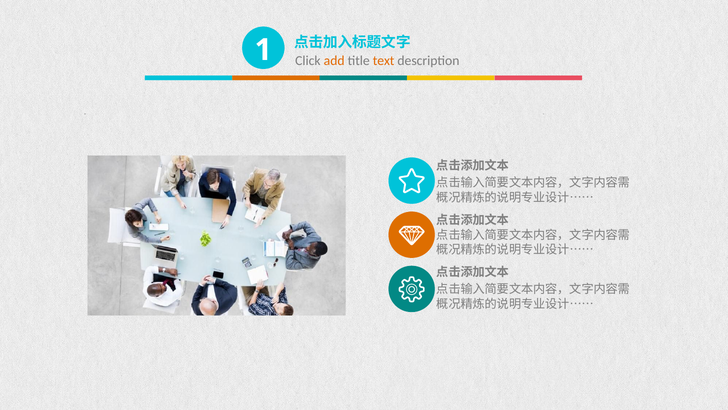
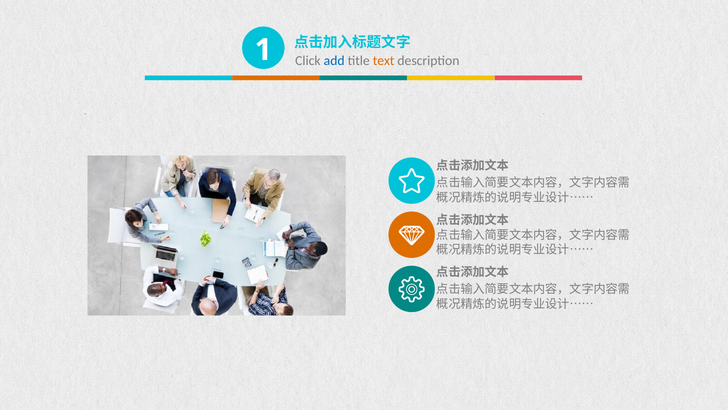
add colour: orange -> blue (334, 61)
